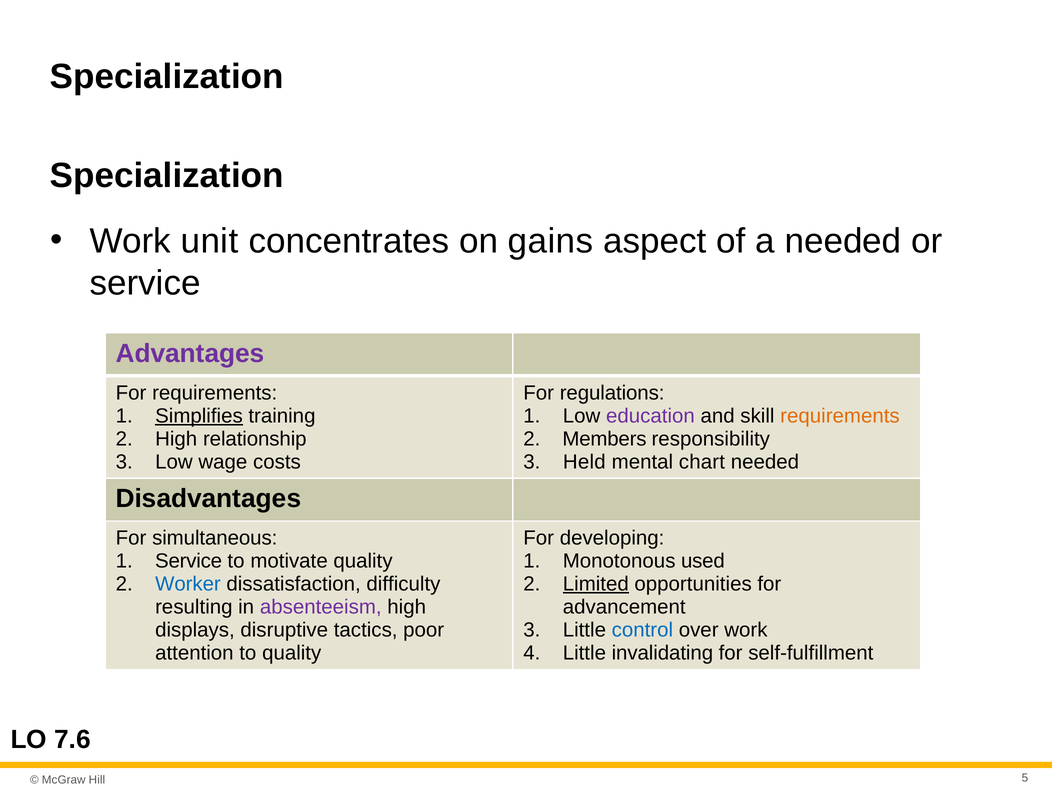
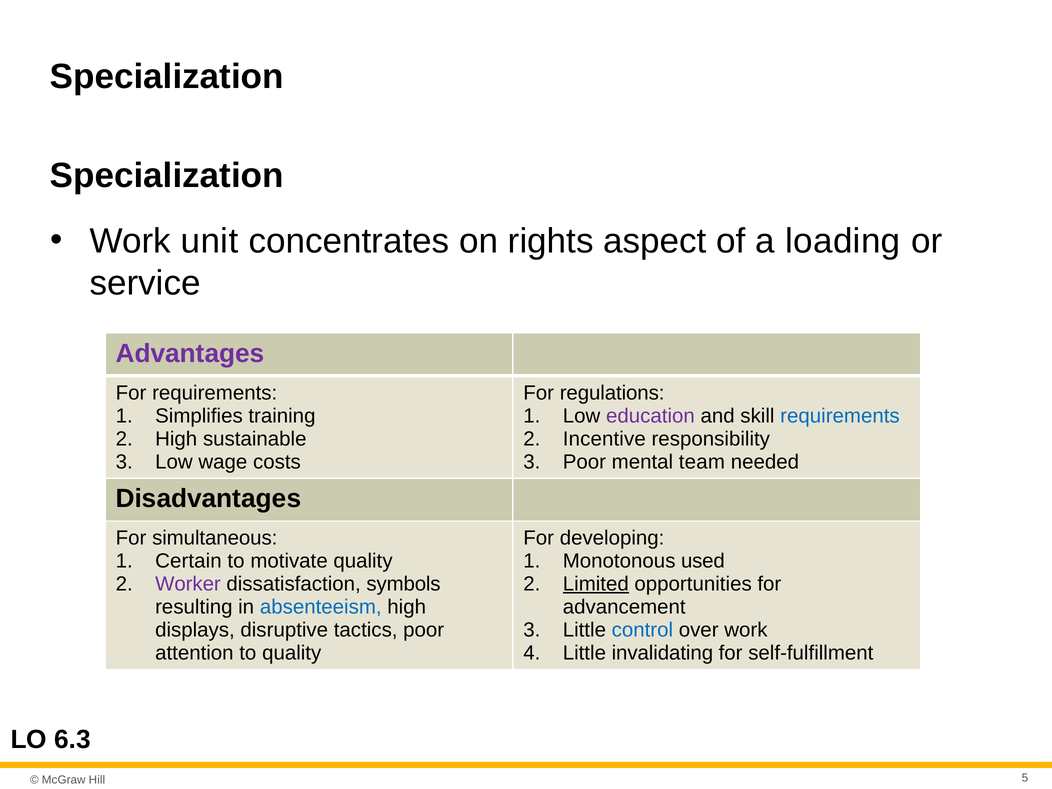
gains: gains -> rights (551, 241)
a needed: needed -> loading (843, 241)
Simplifies underline: present -> none (199, 416)
requirements colour: orange -> blue (840, 416)
relationship: relationship -> sustainable (255, 439)
Members: Members -> Incentive (604, 439)
Held: Held -> Poor (584, 462)
chart: chart -> team (702, 462)
Service: Service -> Certain (188, 561)
Worker colour: blue -> purple (188, 584)
difficulty: difficulty -> symbols (404, 584)
absenteeism colour: purple -> blue (321, 607)
7.6: 7.6 -> 6.3 (72, 740)
